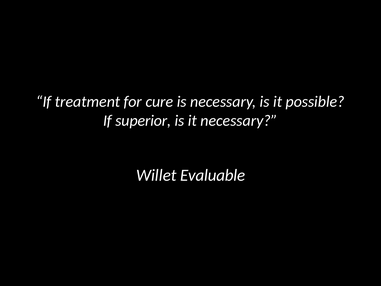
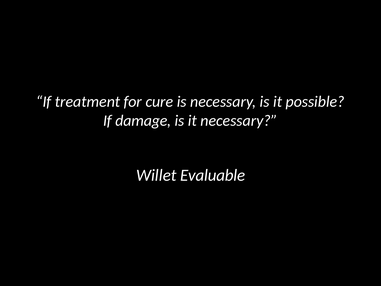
superior: superior -> damage (143, 120)
